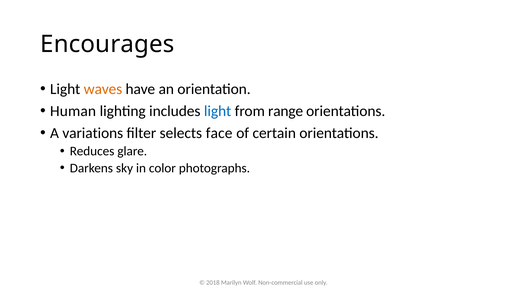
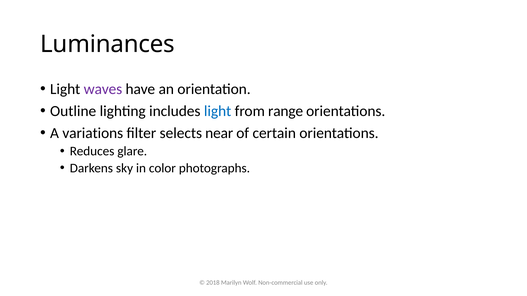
Encourages: Encourages -> Luminances (108, 44)
waves colour: orange -> purple (103, 89)
Human: Human -> Outline (73, 111)
face: face -> near (219, 133)
